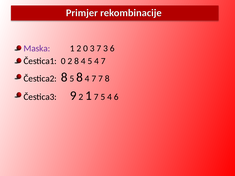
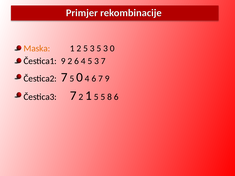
Maska colour: purple -> orange (37, 48)
2 0: 0 -> 5 (86, 48)
3 7: 7 -> 5 (99, 48)
3 6: 6 -> 0 (112, 48)
Čestica1 0: 0 -> 9 (63, 61)
2 8: 8 -> 6 (77, 61)
4 5 4: 4 -> 3 (97, 61)
Čestica2 8: 8 -> 7 (64, 77)
5 8: 8 -> 0 (80, 77)
7: 7 -> 6 (94, 79)
7 8: 8 -> 9 (107, 79)
Čestica3 9: 9 -> 7 (73, 96)
1 7: 7 -> 5 (96, 97)
4: 4 -> 8 (110, 97)
